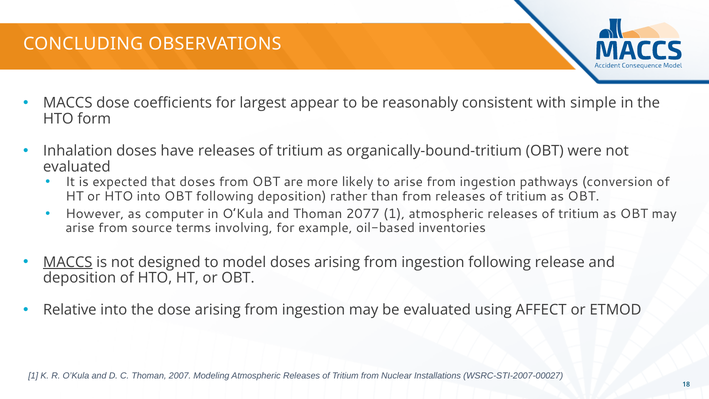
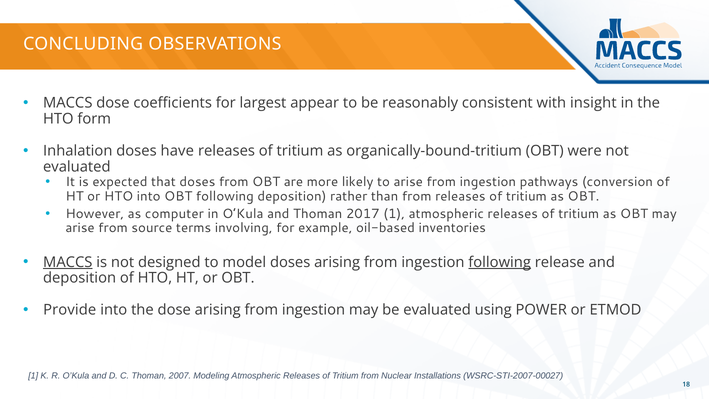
simple: simple -> insight (593, 103)
2077: 2077 -> 2017 (363, 214)
following underline: none -> present (500, 262)
Relative: Relative -> Provide (70, 310)
AFFECT: AFFECT -> POWER (541, 310)
